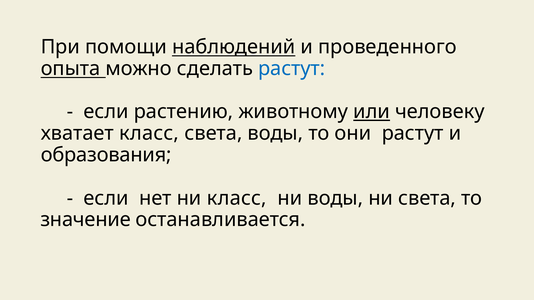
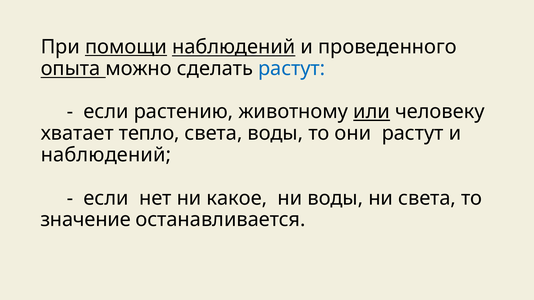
помощи underline: none -> present (126, 47)
хватает класс: класс -> тепло (149, 133)
образования: образования -> наблюдений (106, 155)
ни класс: класс -> какое (237, 198)
